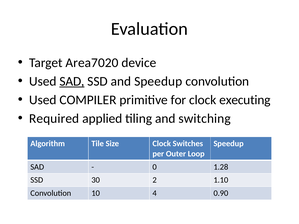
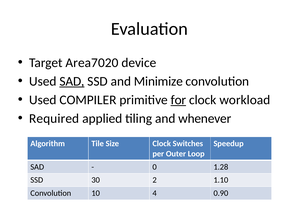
and Speedup: Speedup -> Minimize (158, 81)
for underline: none -> present (178, 100)
executing: executing -> workload (245, 100)
switching: switching -> whenever (205, 119)
